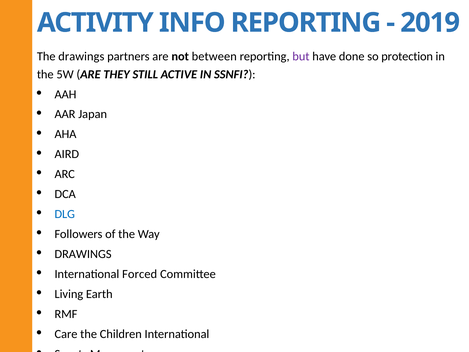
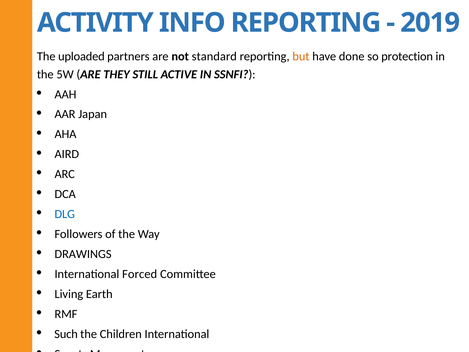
The drawings: drawings -> uploaded (81, 56)
between: between -> standard (214, 56)
but colour: purple -> orange (301, 56)
Care: Care -> Such (66, 334)
